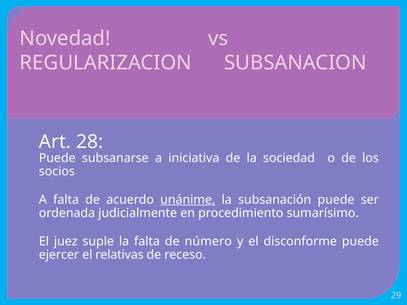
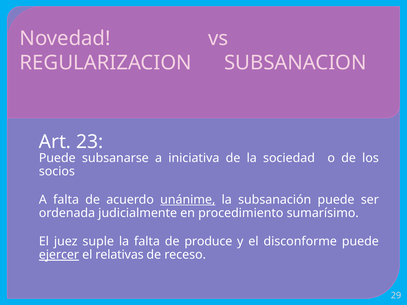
28: 28 -> 23 (90, 142)
número: número -> produce (208, 242)
ejercer underline: none -> present (59, 255)
